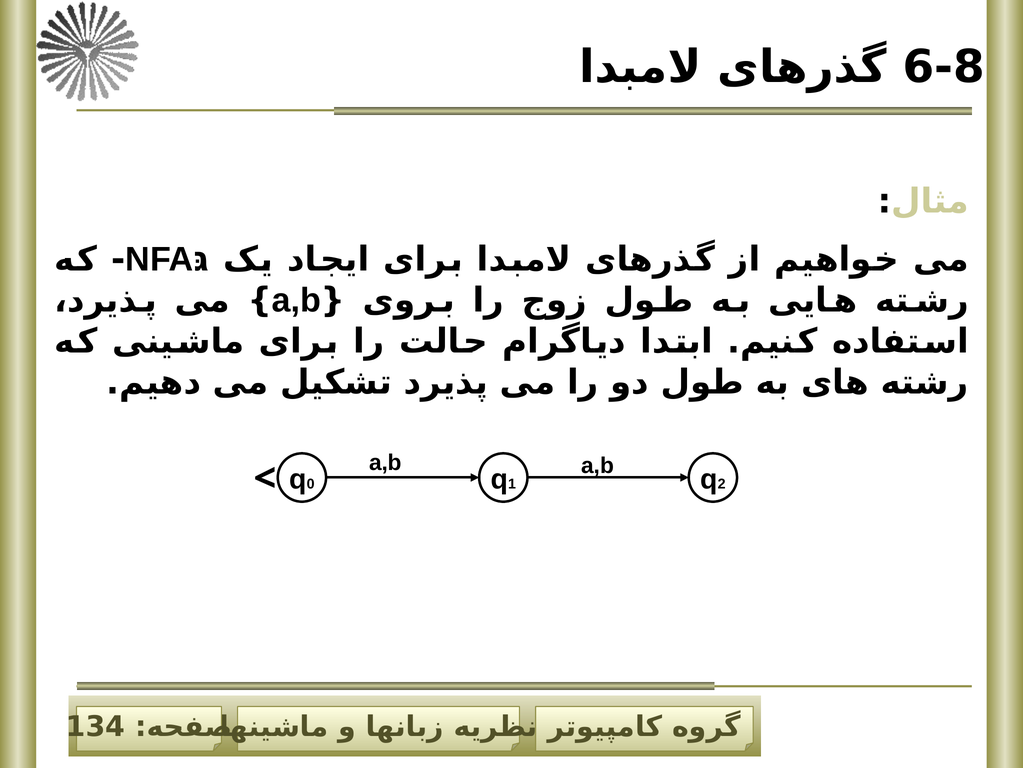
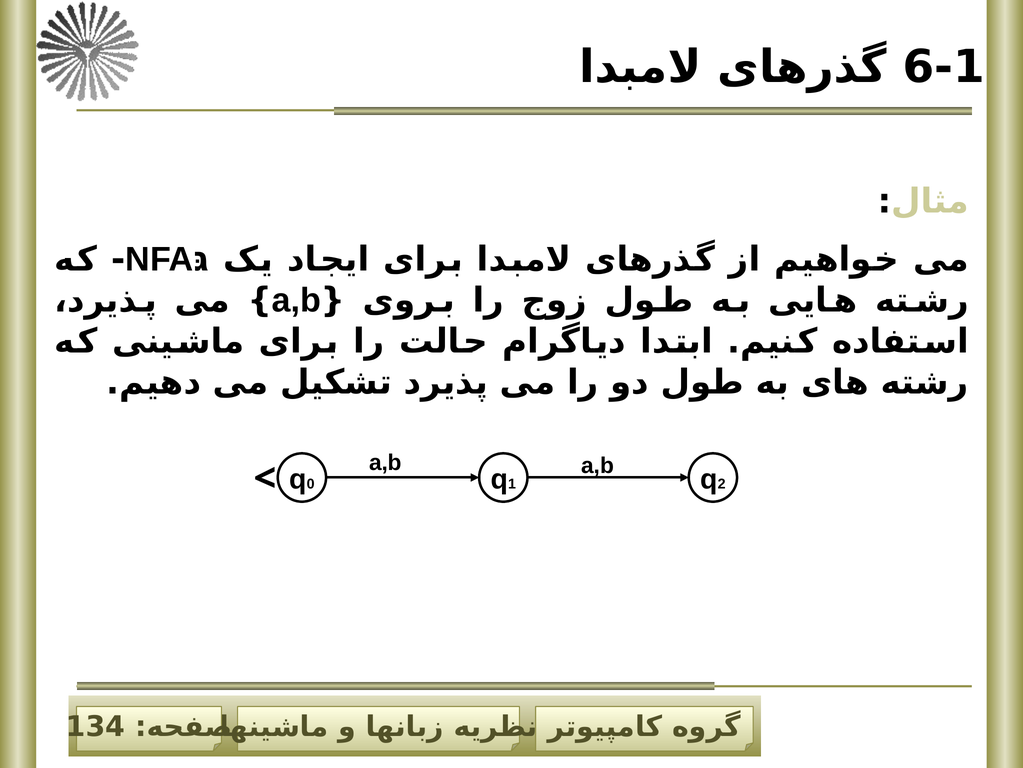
6-8: 6-8 -> 6-1 (944, 67)
